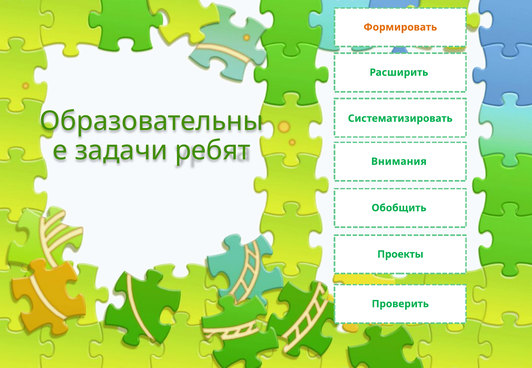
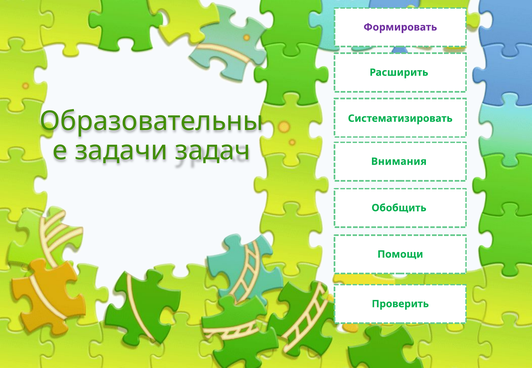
Формировать colour: orange -> purple (400, 27)
ребят: ребят -> задач (213, 151)
Проекты: Проекты -> Помощи (400, 254)
